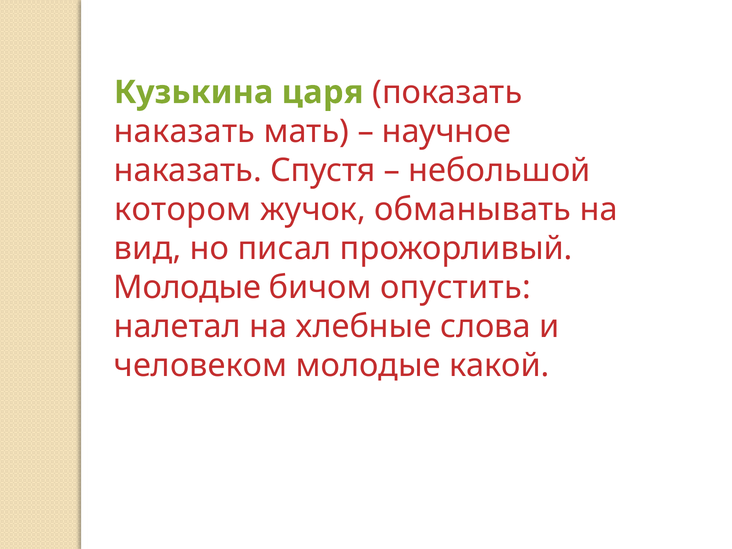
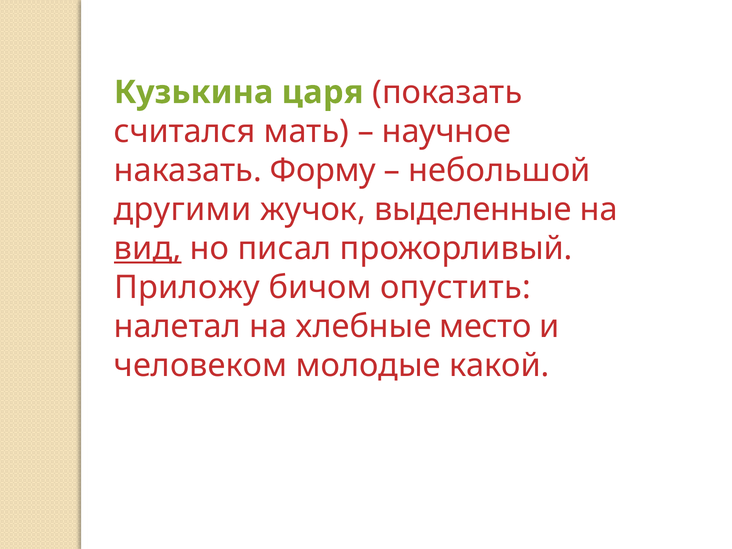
наказать: наказать -> считался (185, 131)
Спустя: Спустя -> Форму (323, 170)
котором: котором -> другими (183, 209)
обманывать: обманывать -> выделенные (473, 209)
вид underline: none -> present (148, 249)
Молодые: Молодые -> Приложу (187, 288)
слова: слова -> место (486, 327)
